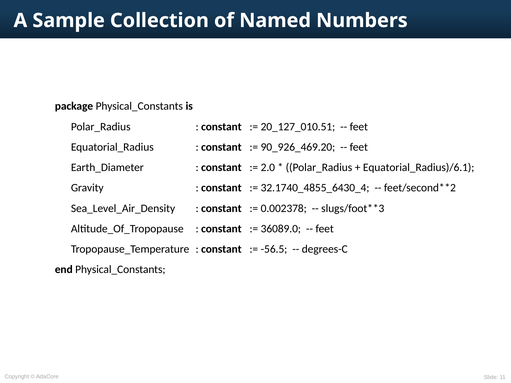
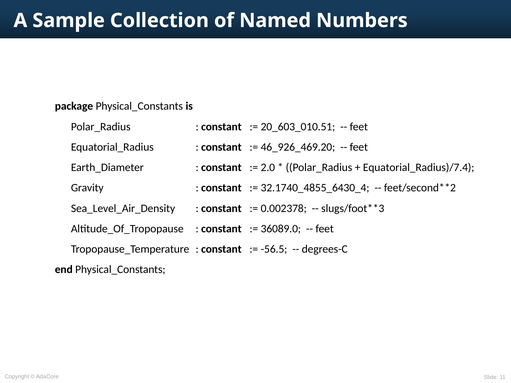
20_127_010.51: 20_127_010.51 -> 20_603_010.51 (298, 127)
90_926_469.20: 90_926_469.20 -> 46_926_469.20 (298, 147)
Equatorial_Radius)/6.1: Equatorial_Radius)/6.1 -> Equatorial_Radius)/7.4 (419, 168)
